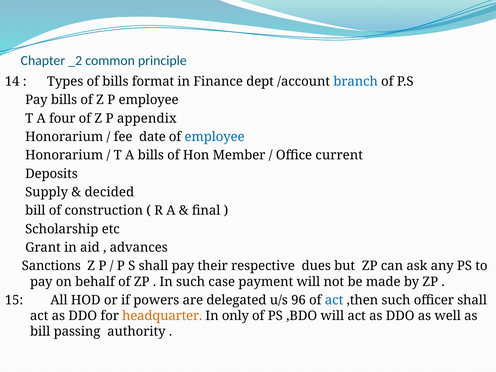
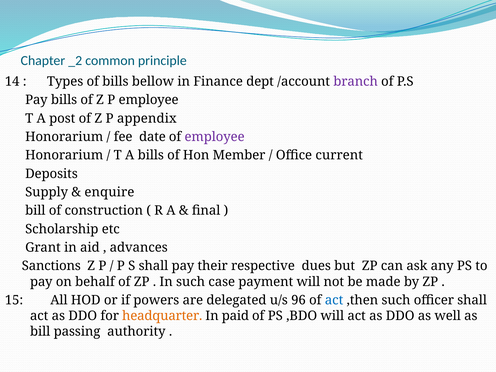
format: format -> bellow (153, 81)
branch colour: blue -> purple (356, 81)
four: four -> post (62, 118)
employee colour: blue -> purple (215, 137)
decided: decided -> enquire (109, 192)
only: only -> paid (235, 316)
